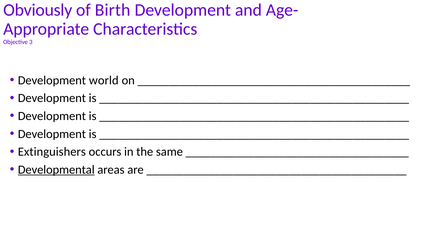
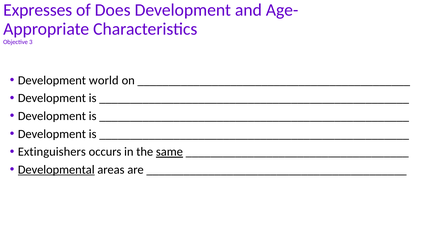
Obviously: Obviously -> Expresses (38, 10)
Birth: Birth -> Does (113, 10)
same underline: none -> present (169, 152)
